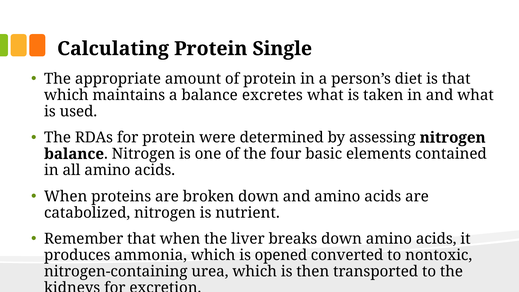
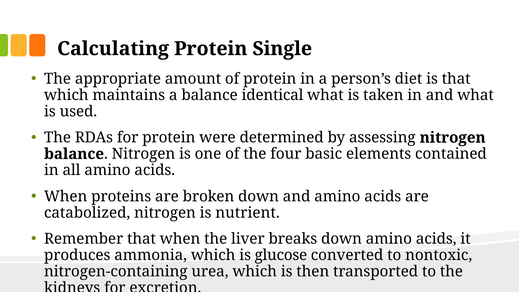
excretes: excretes -> identical (273, 95)
opened: opened -> glucose (281, 255)
